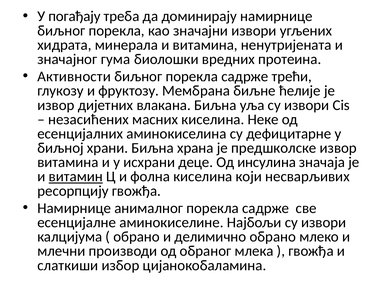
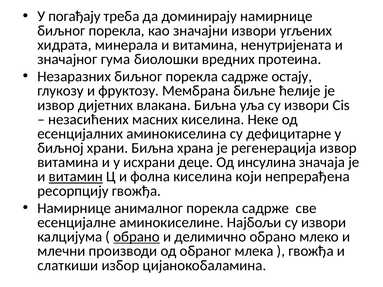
Активности: Активности -> Незаразних (74, 77)
трећи: трећи -> остају (292, 77)
предшколске: предшколске -> регенерација (274, 148)
несварљивих: несварљивих -> непрерађена (307, 177)
обрано underline: none -> present (137, 237)
